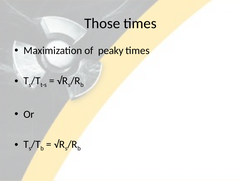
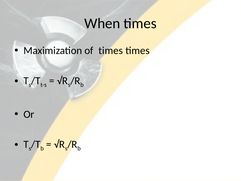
Those: Those -> When (102, 23)
of peaky: peaky -> times (111, 51)
